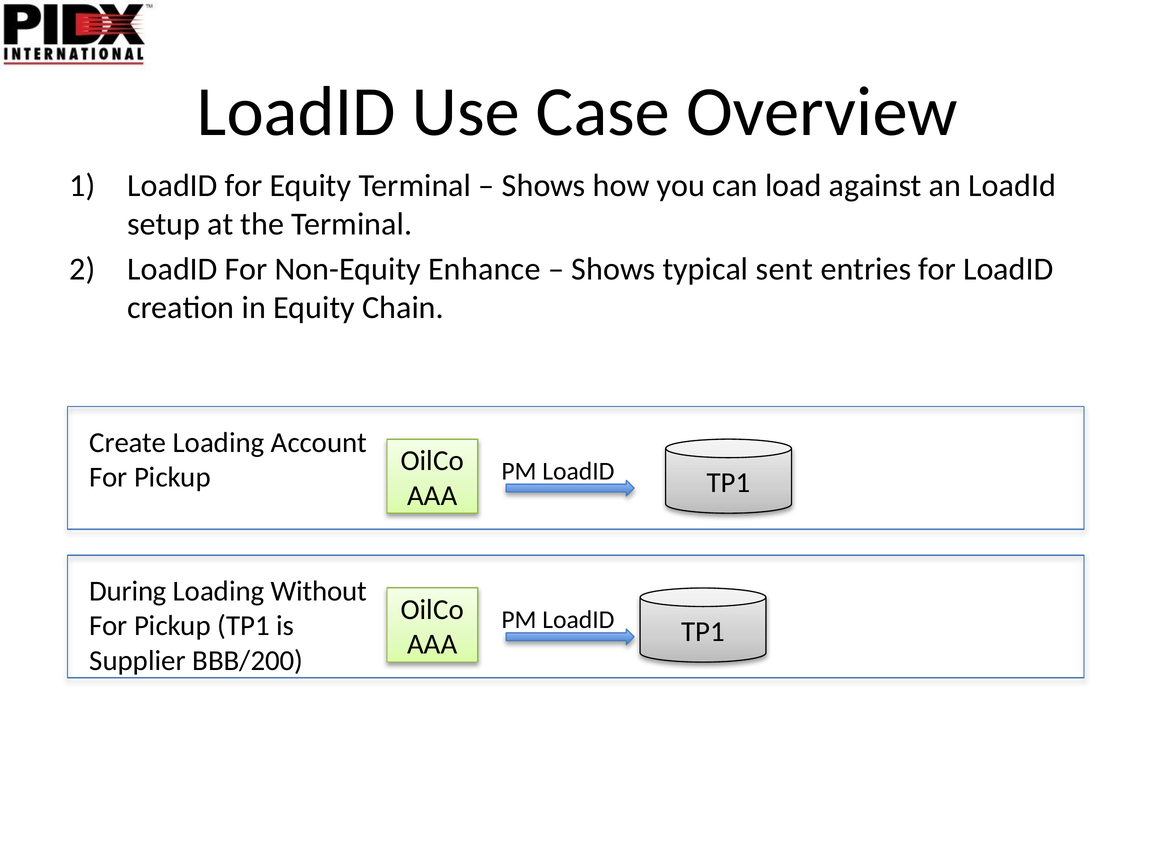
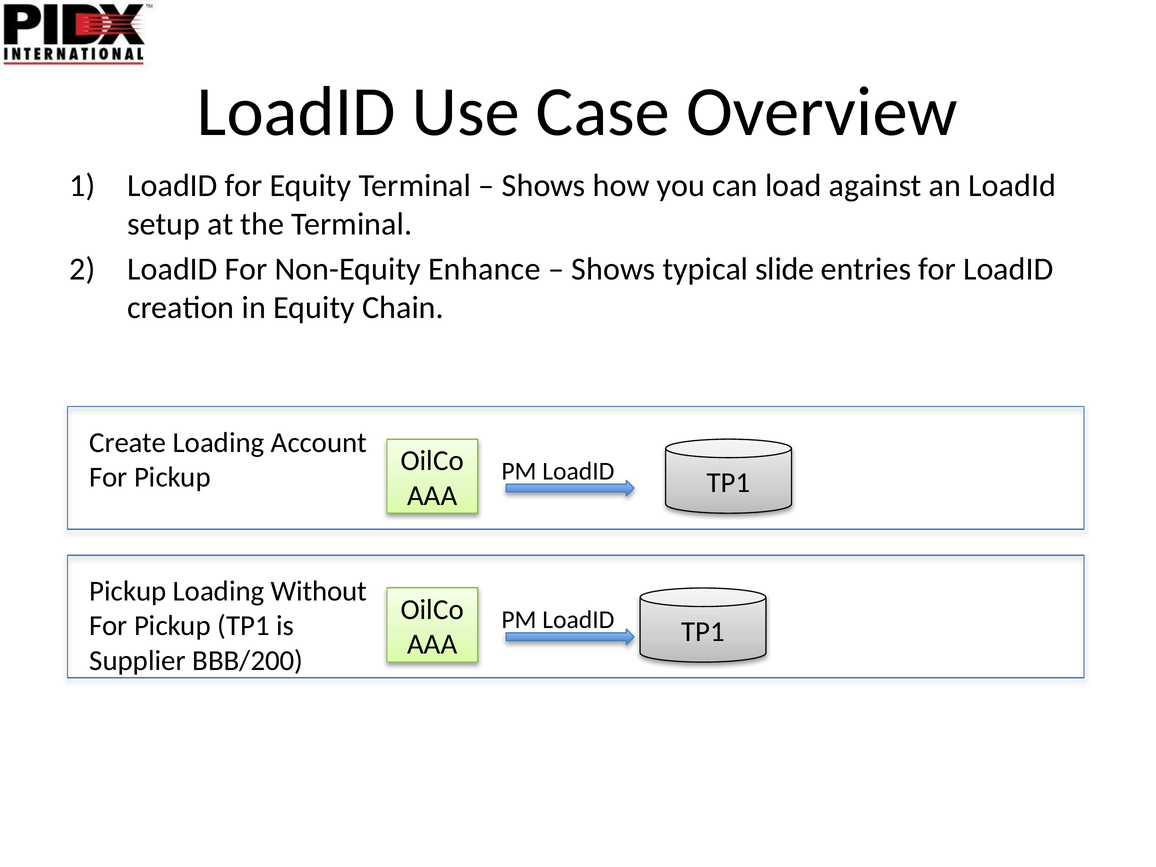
sent: sent -> slide (785, 269)
During: During -> Pickup (128, 591)
